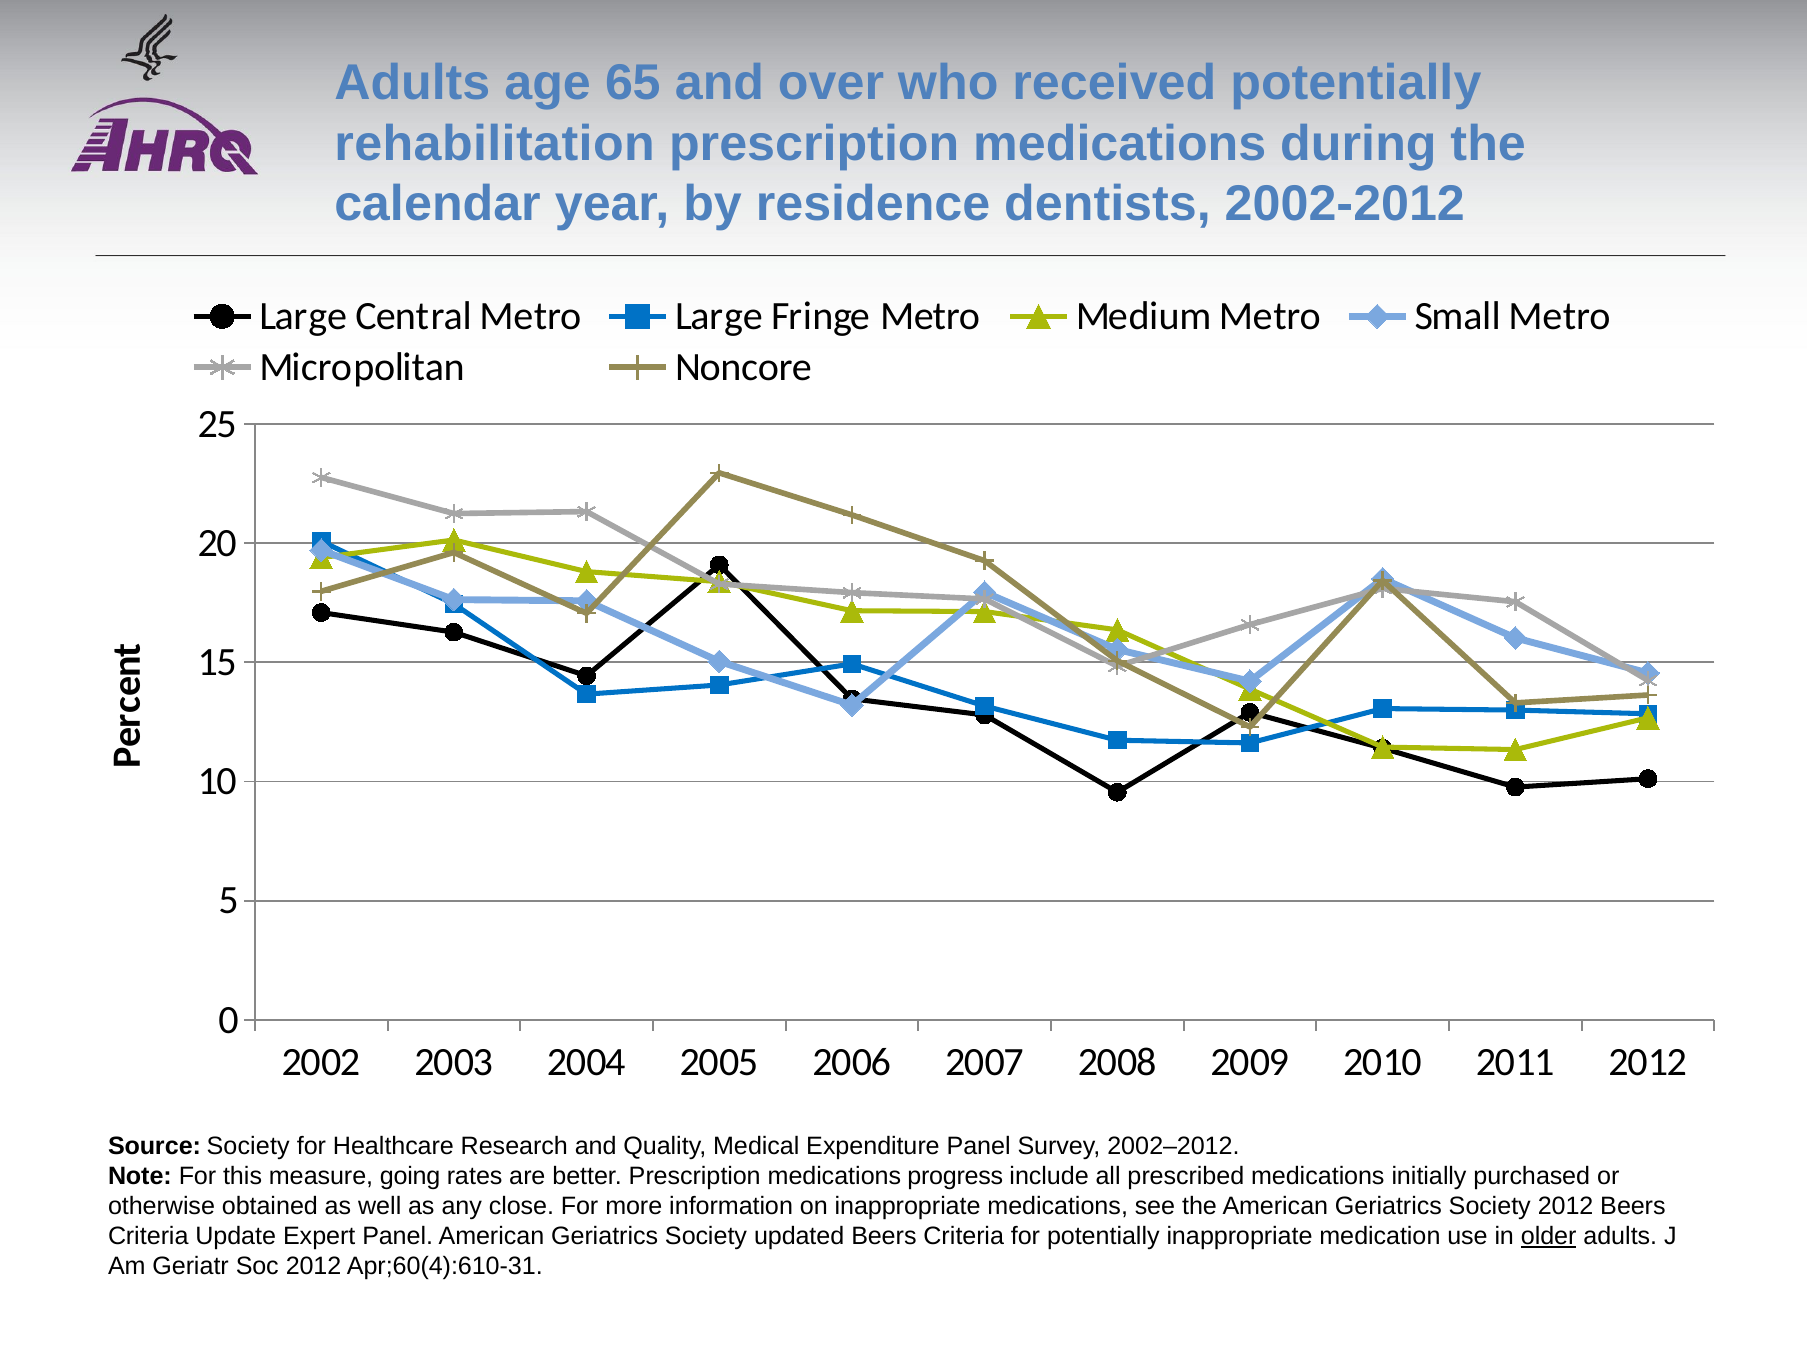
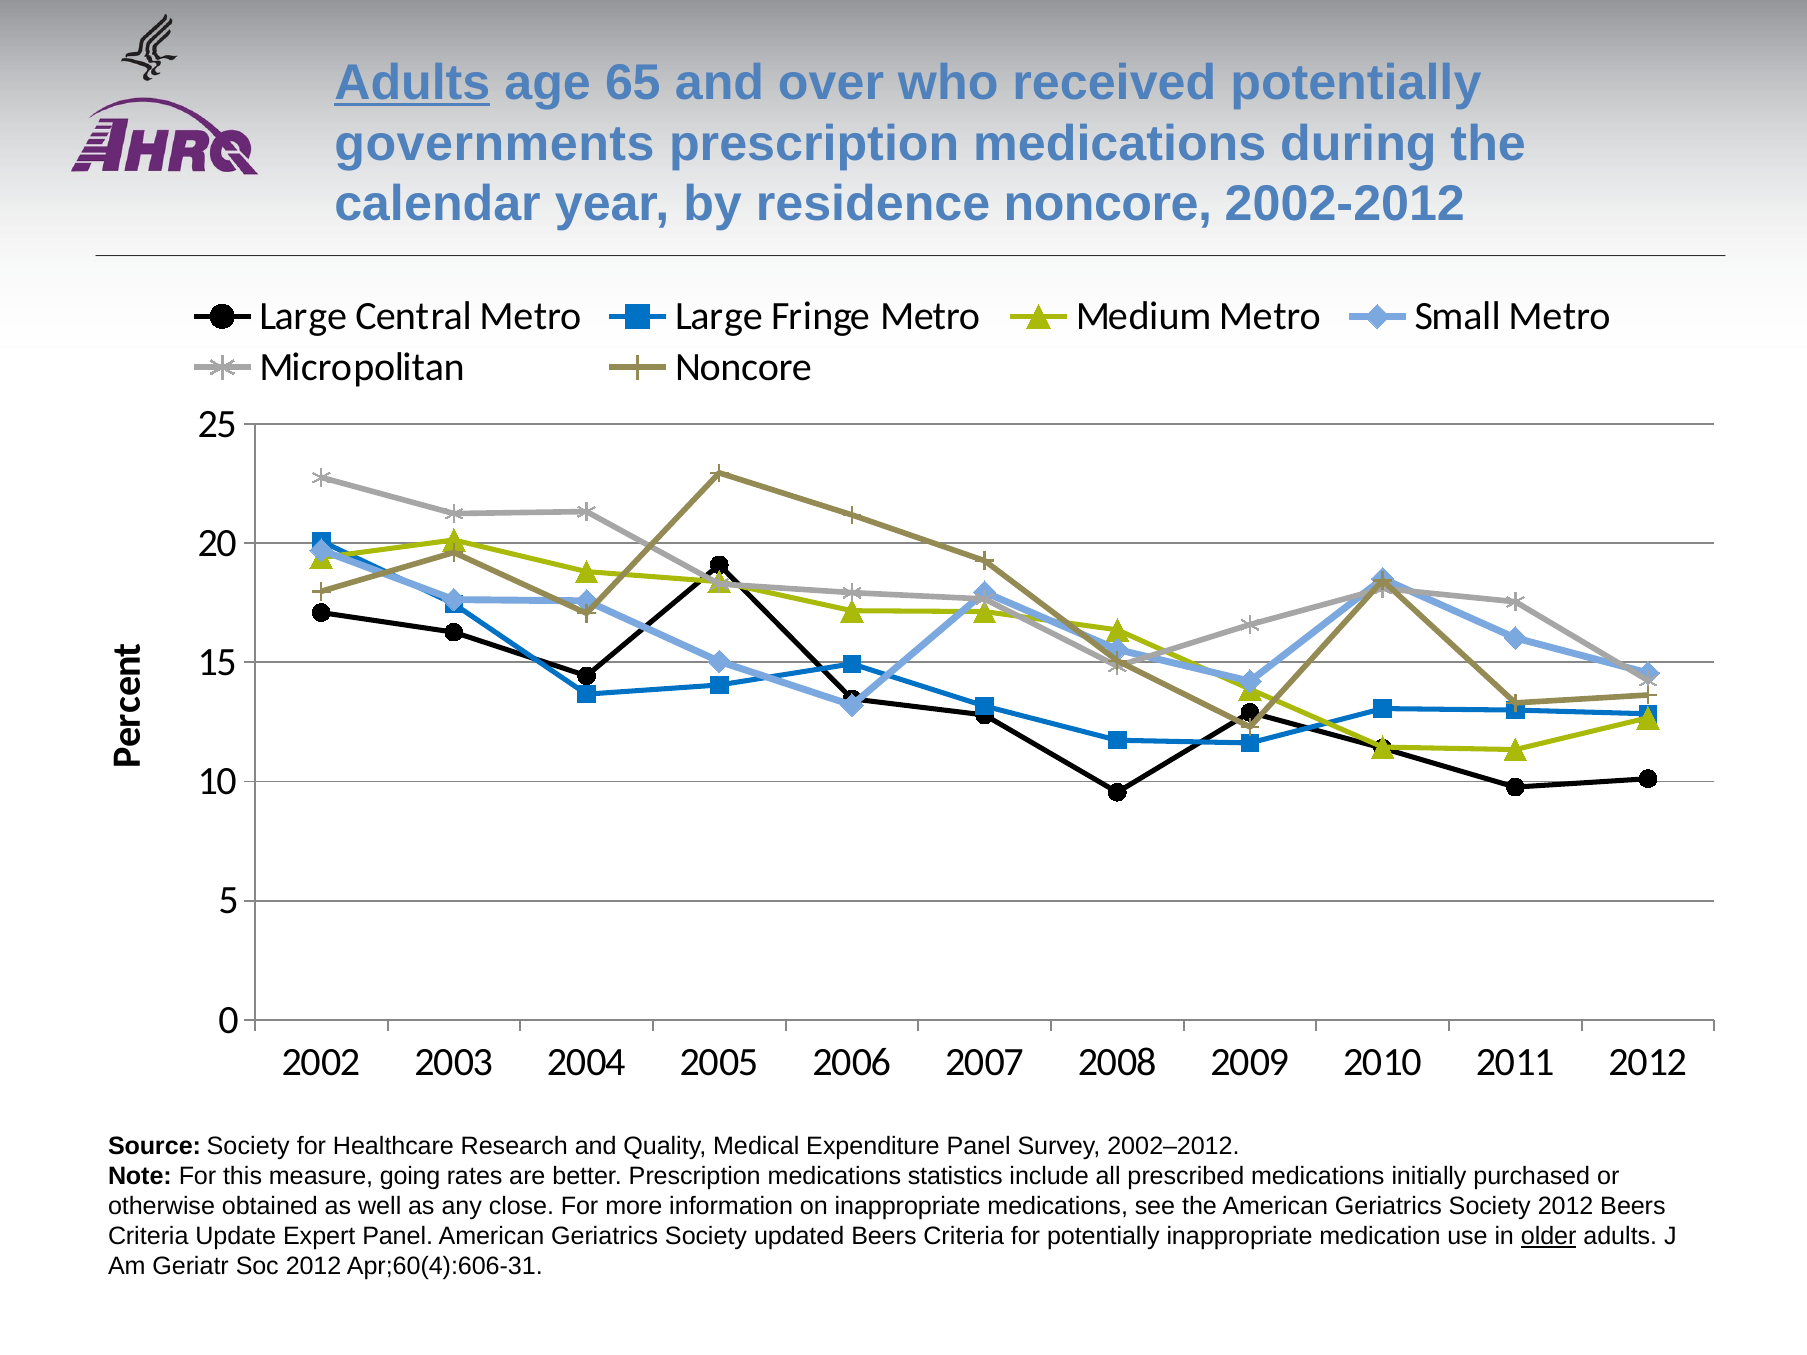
Adults underline: none -> present (412, 83)
rehabilitation: rehabilitation -> governments (494, 144)
residence dentists: dentists -> noncore (1108, 204)
progress: progress -> statistics (955, 1176)
Apr;60(4):610-31: Apr;60(4):610-31 -> Apr;60(4):606-31 (445, 1267)
